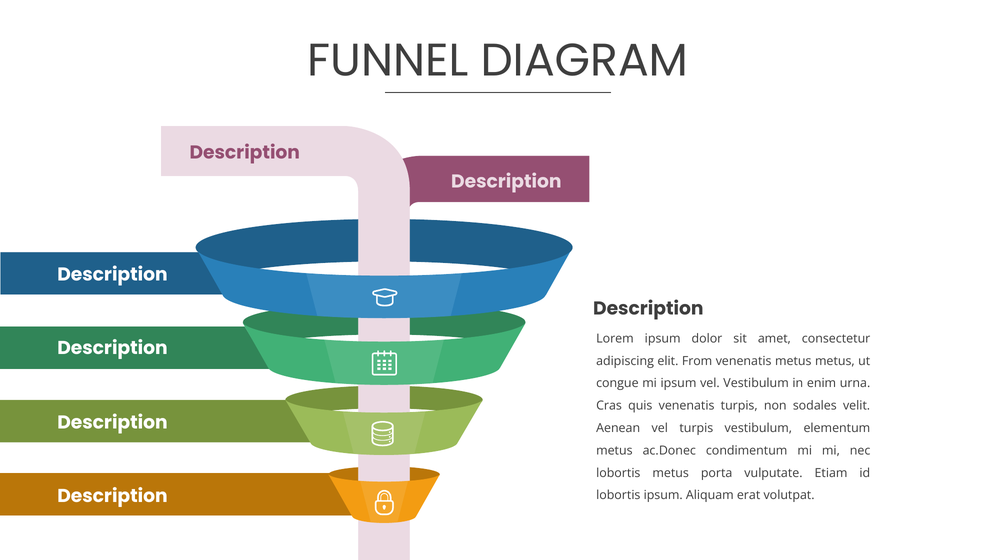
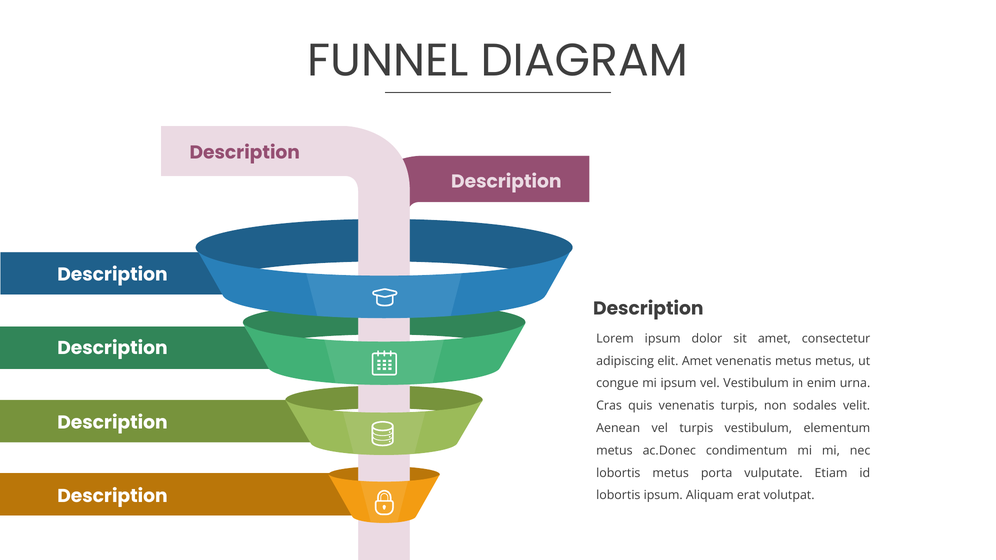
elit From: From -> Amet (697, 361)
